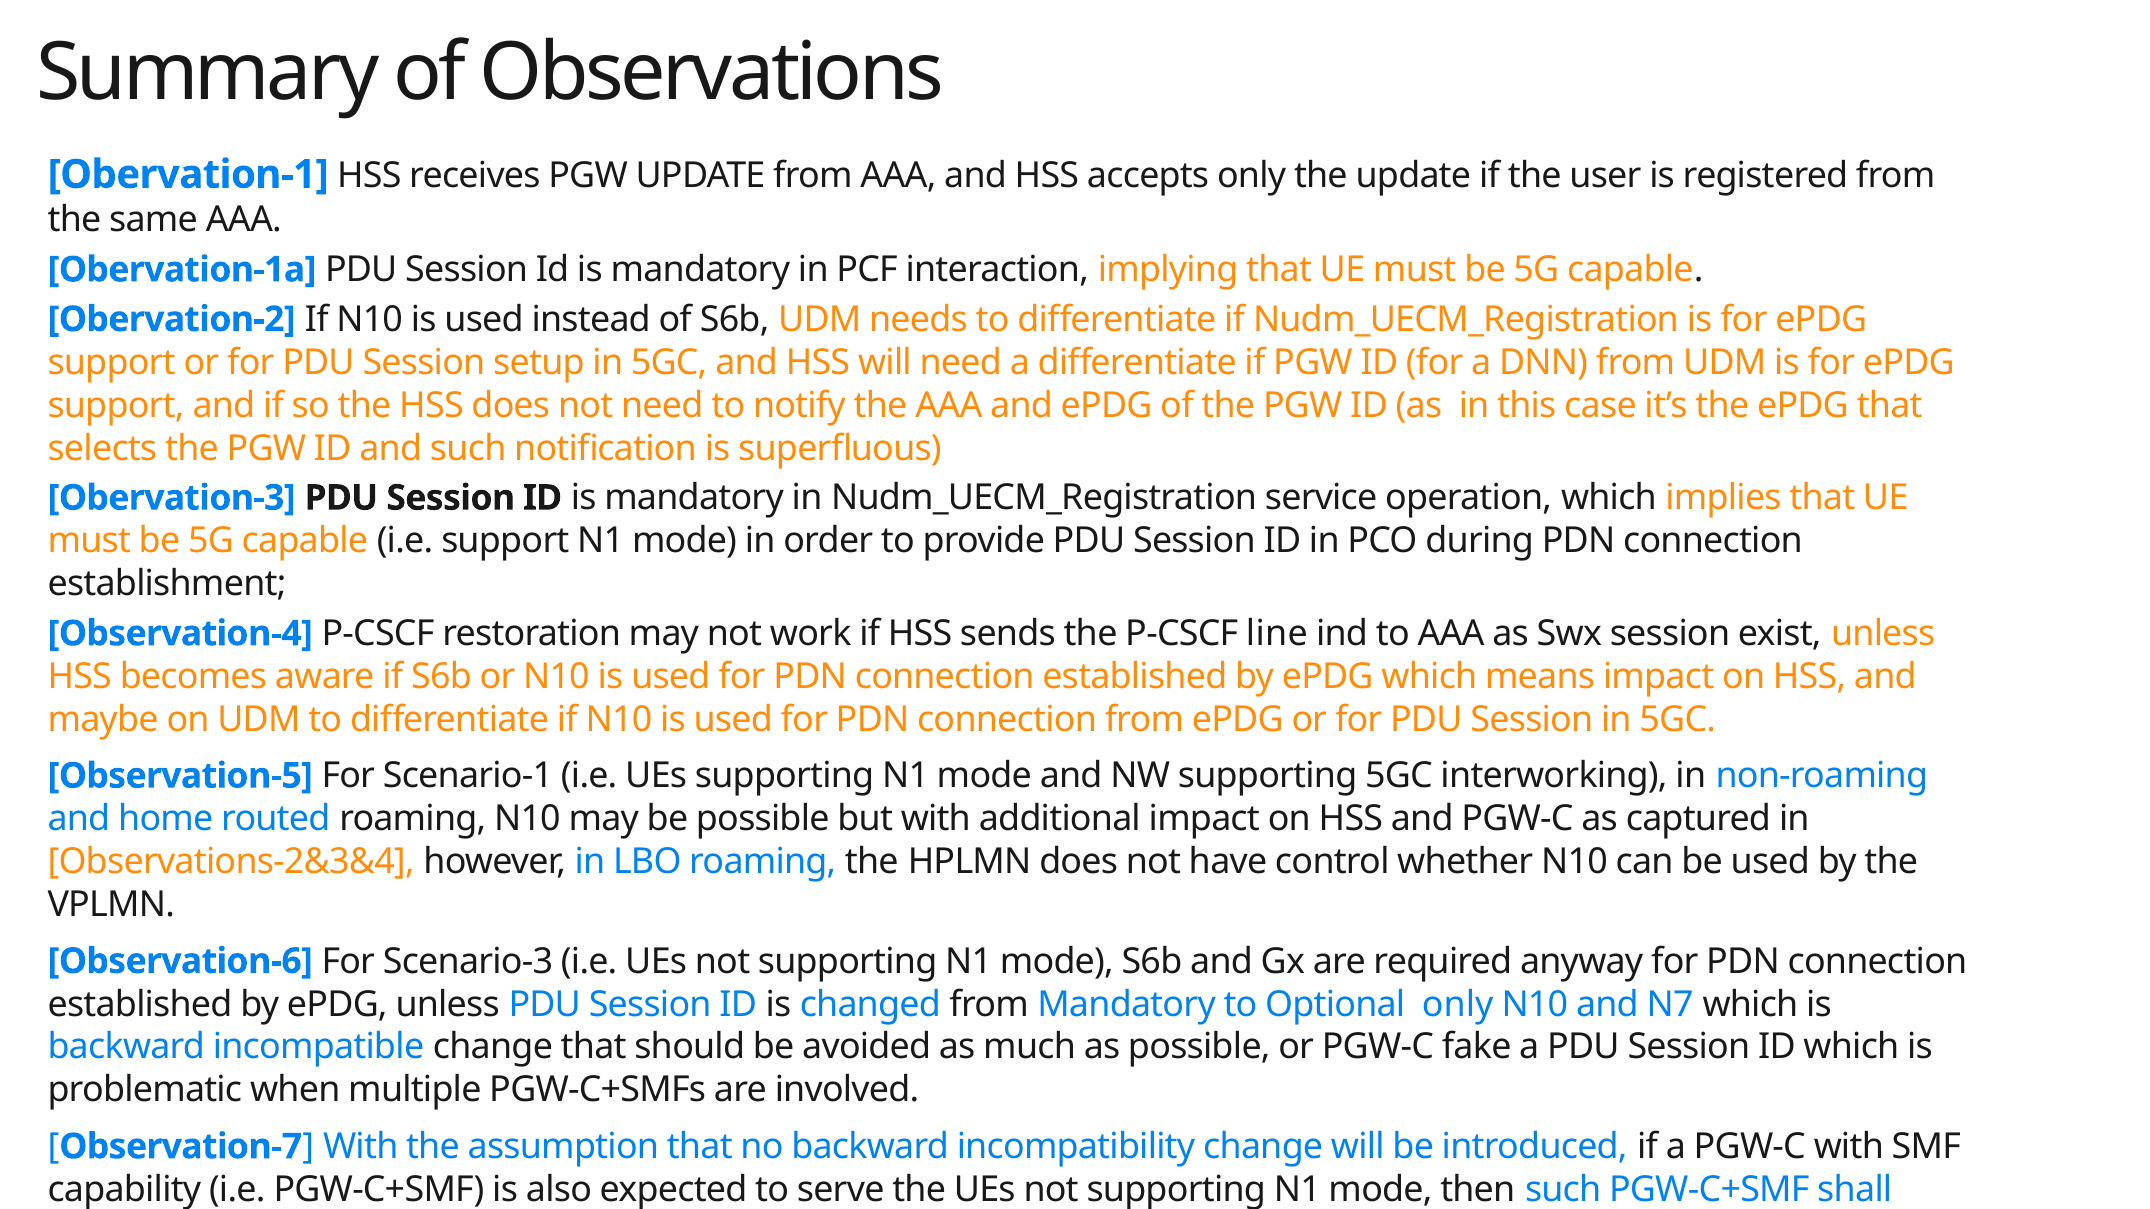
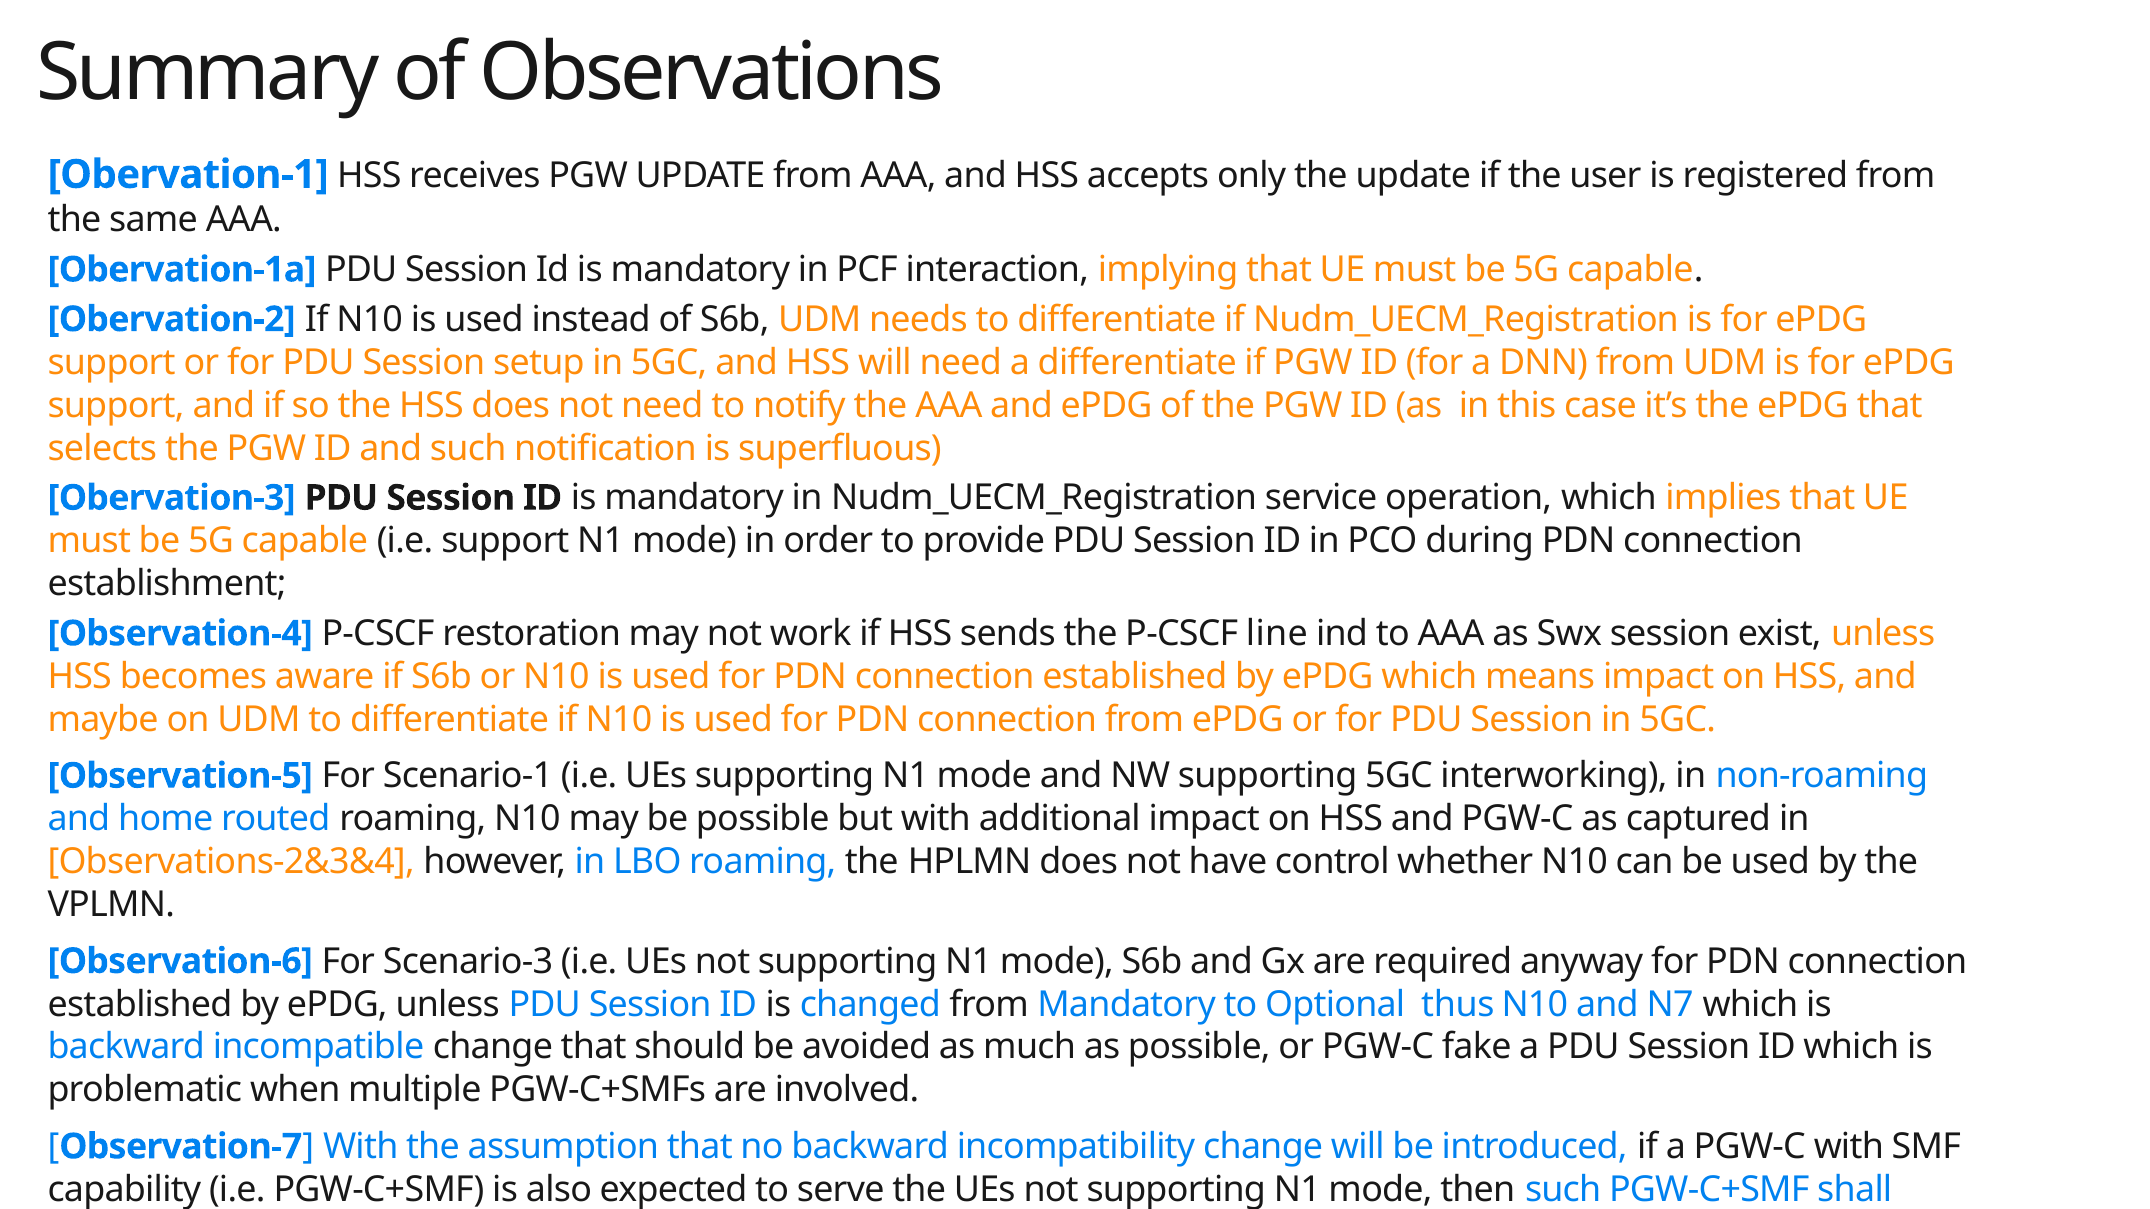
Optional only: only -> thus (1458, 1004)
